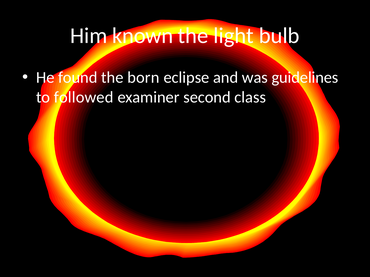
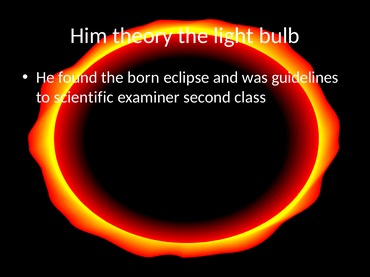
known: known -> theory (143, 36)
followed: followed -> scientific (84, 97)
